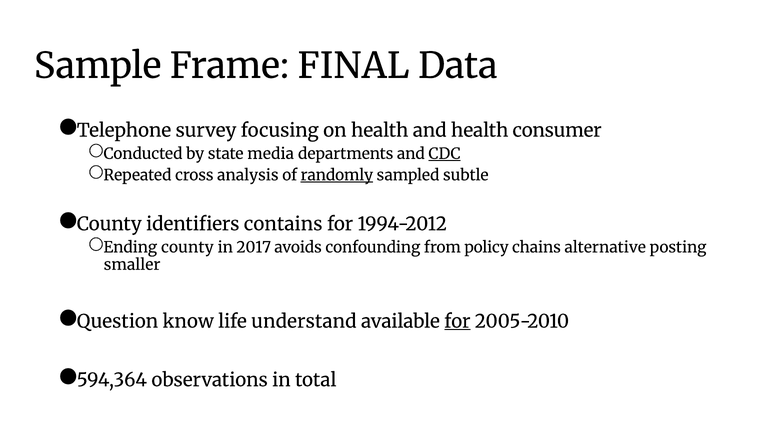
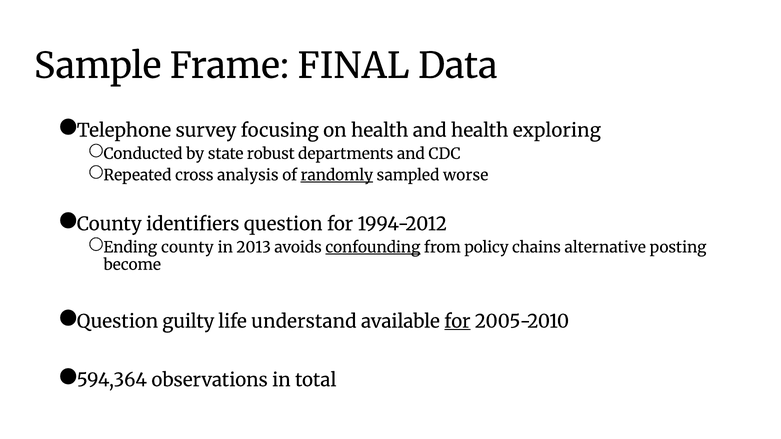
consumer: consumer -> exploring (557, 131)
media: media -> robust (271, 154)
CDC underline: present -> none (444, 154)
subtle: subtle -> worse (466, 175)
contains: contains -> question (283, 224)
2017: 2017 -> 2013 (254, 248)
confounding underline: none -> present (373, 248)
smaller: smaller -> become (132, 265)
know: know -> guilty (188, 322)
